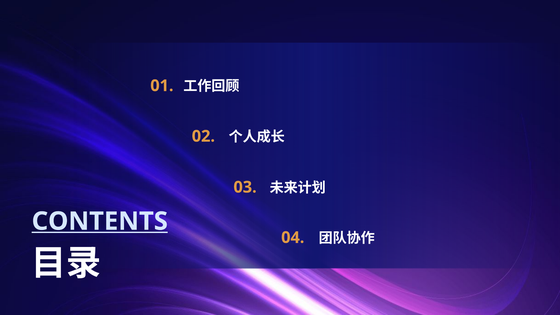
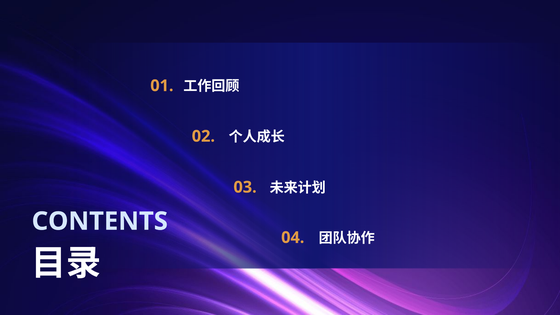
CONTENTS underline: present -> none (100, 221)
